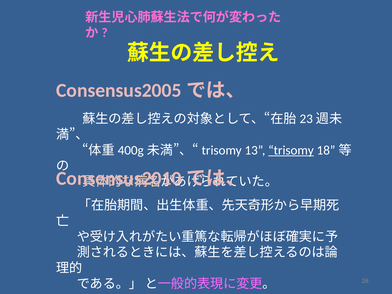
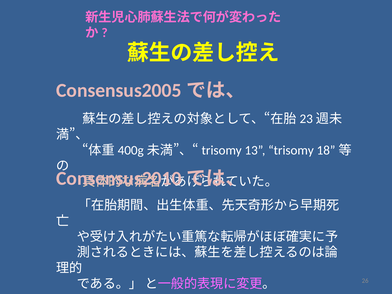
trisomy underline: present -> none (291, 150)
